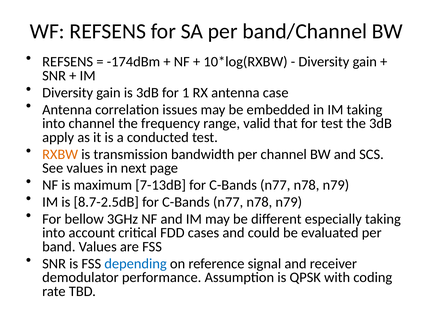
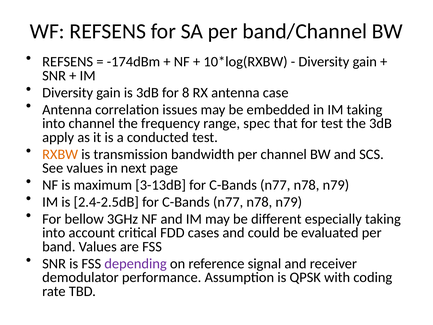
1: 1 -> 8 (186, 93)
valid: valid -> spec (257, 123)
7-13dB: 7-13dB -> 3-13dB (161, 185)
8.7-2.5dB: 8.7-2.5dB -> 2.4-2.5dB (106, 202)
depending colour: blue -> purple (136, 263)
